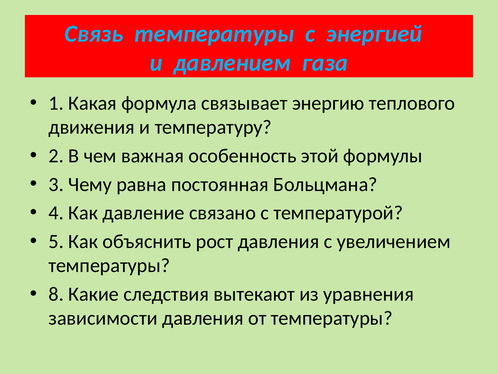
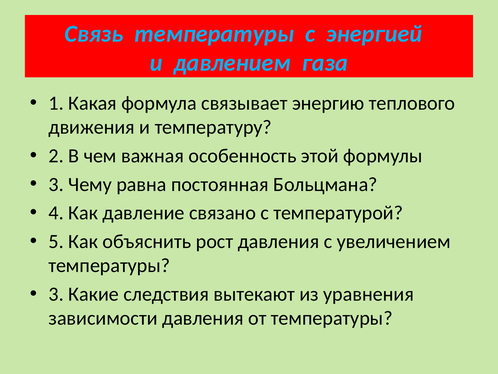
8: 8 -> 3 (56, 294)
